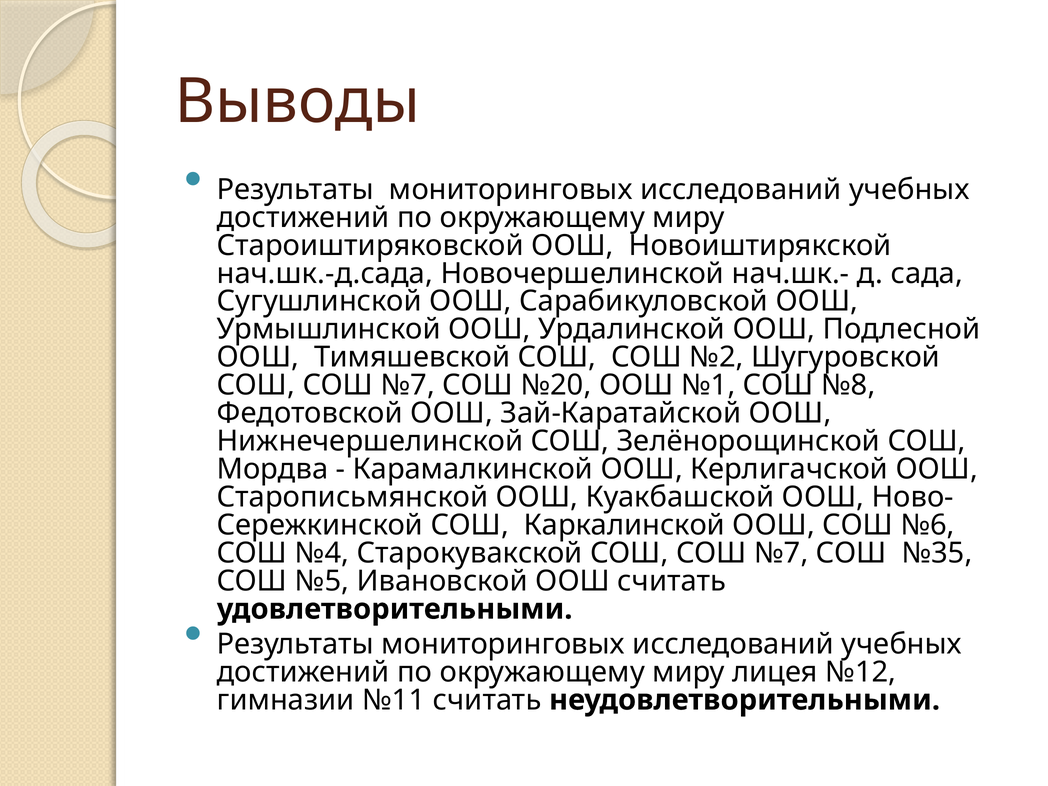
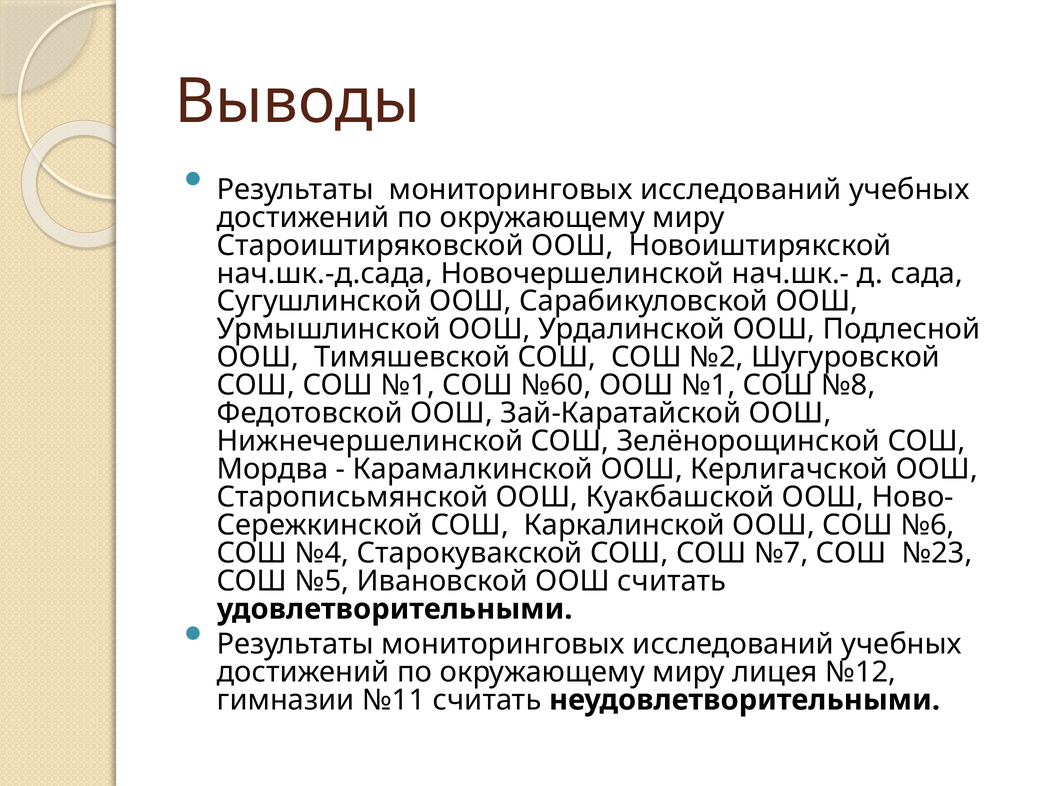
№7: №7 -> №1 (408, 385)
№20: №20 -> №60 (556, 385)
№35: №35 -> №23 (937, 553)
